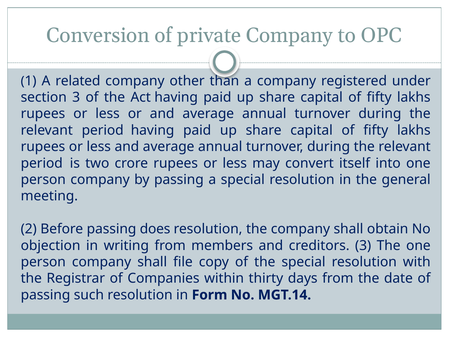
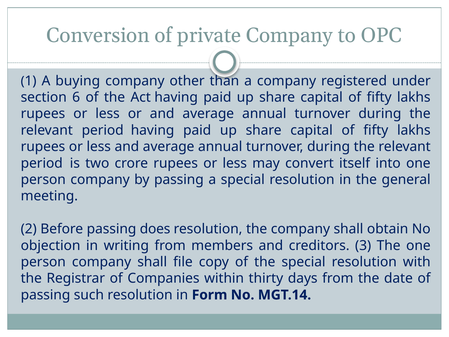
related: related -> buying (78, 81)
section 3: 3 -> 6 (76, 97)
